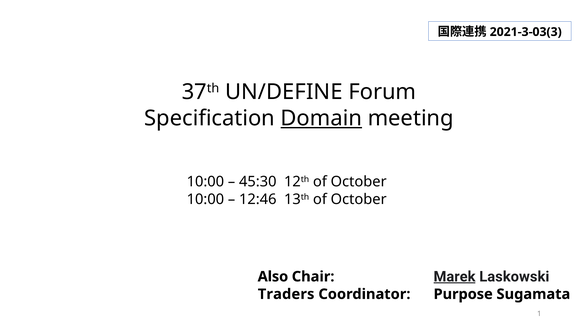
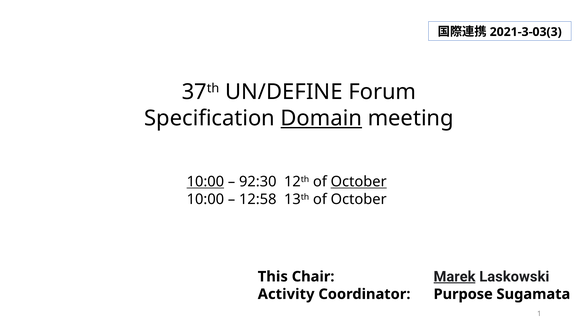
10:00 underline: none -> present (205, 182)
45:30: 45:30 -> 92:30 (258, 182)
October underline: none -> present (359, 182)
12:46: 12:46 -> 12:58 (258, 200)
Also: Also -> This (273, 277)
Traders: Traders -> Activity (286, 295)
